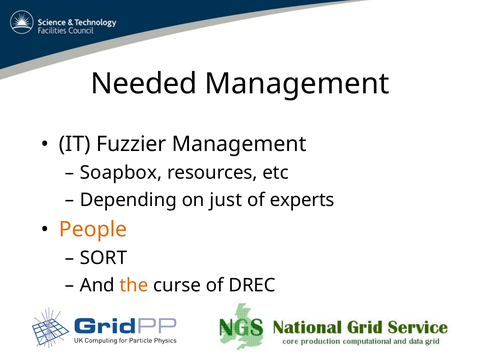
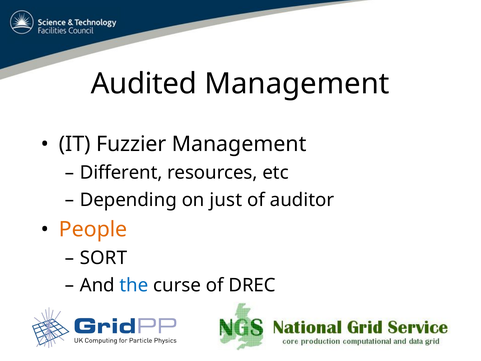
Needed: Needed -> Audited (144, 84)
Soapbox: Soapbox -> Different (121, 173)
experts: experts -> auditor (302, 200)
the colour: orange -> blue (134, 285)
